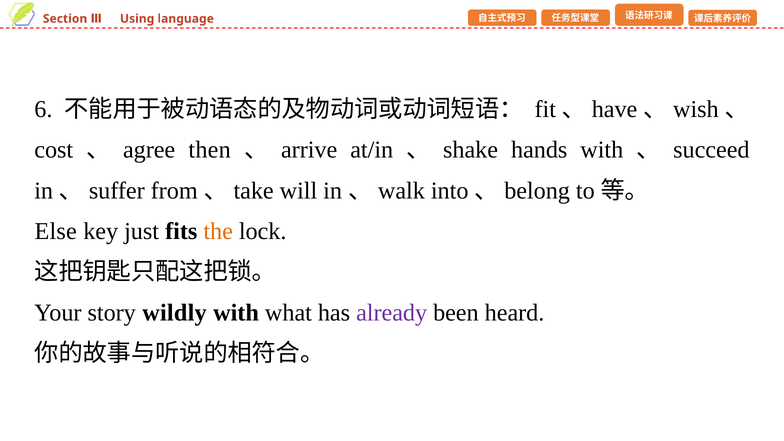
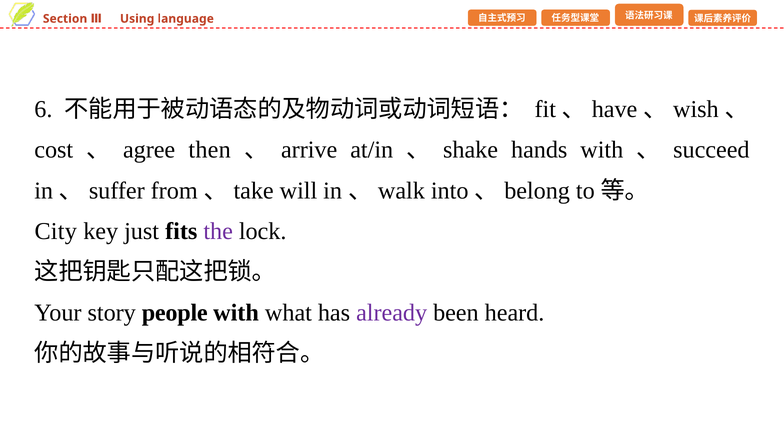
Else: Else -> City (56, 231)
the colour: orange -> purple (218, 231)
wildly: wildly -> people (175, 313)
